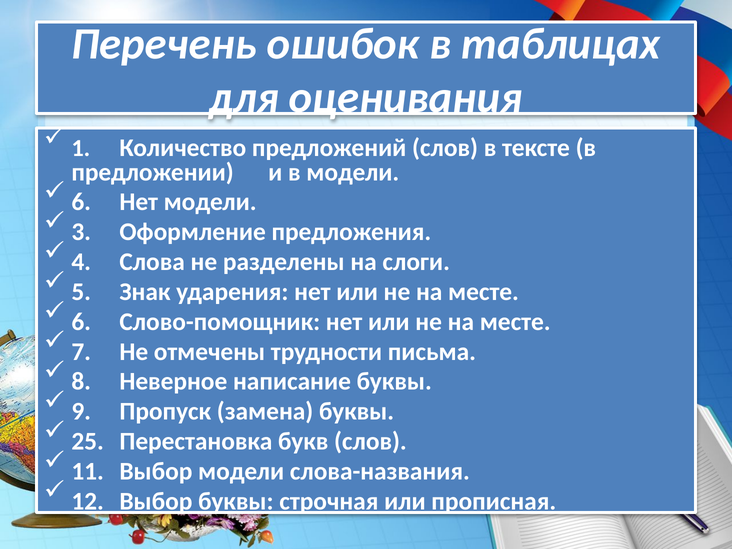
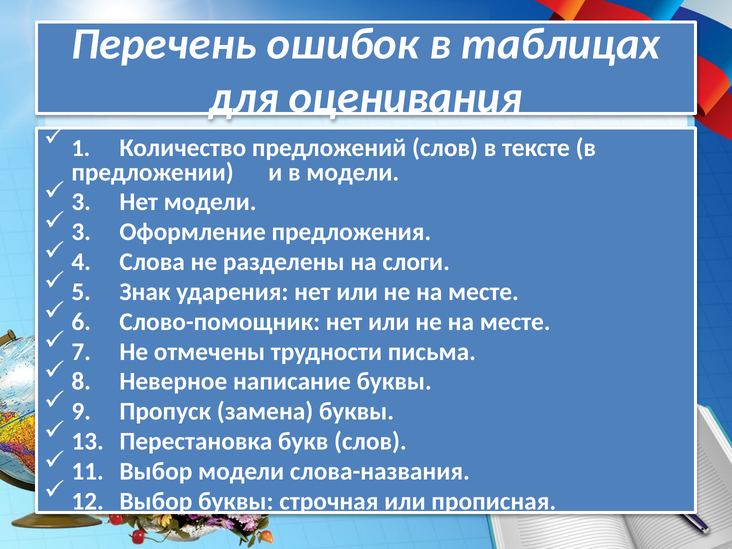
6: 6 -> 3 (81, 202)
25: 25 -> 13 (88, 441)
